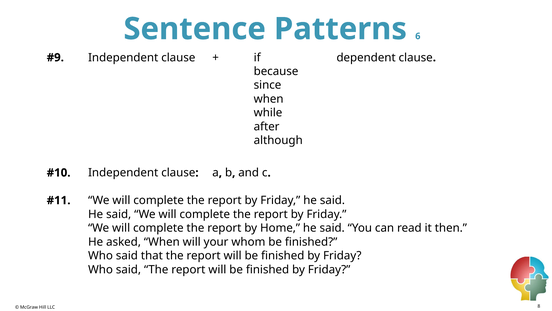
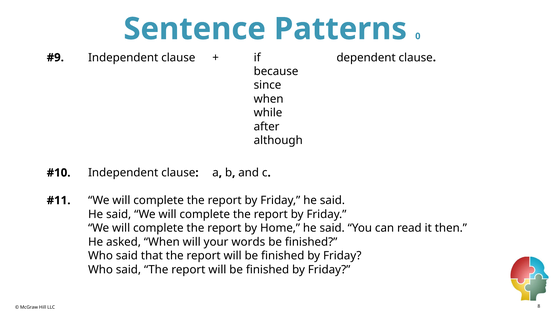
6: 6 -> 0 (418, 36)
whom: whom -> words (248, 242)
